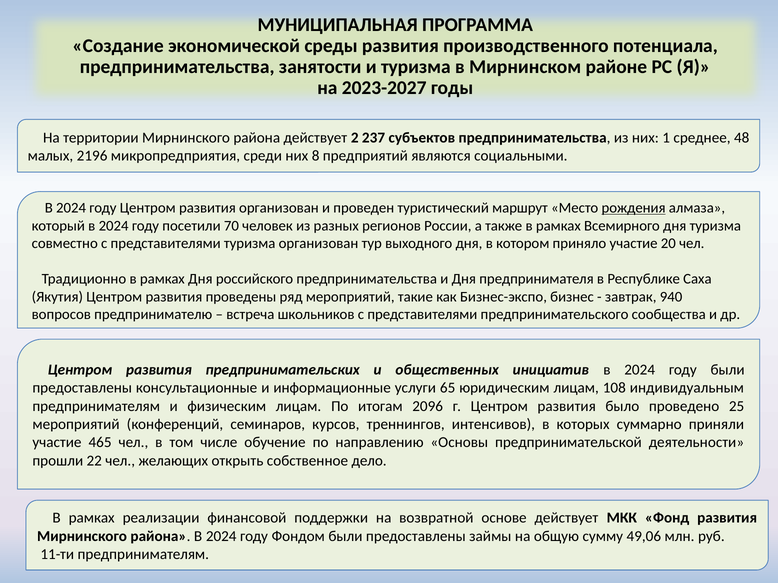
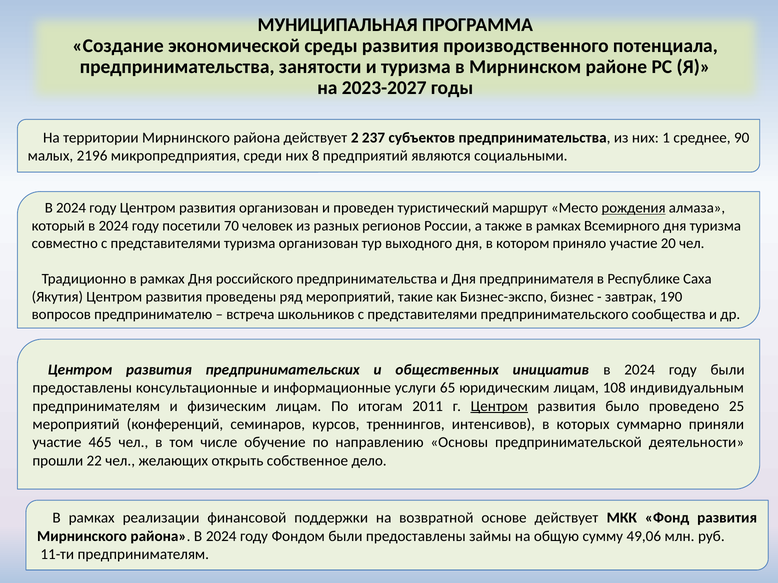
48: 48 -> 90 (742, 138)
940: 940 -> 190 (671, 297)
2096: 2096 -> 2011 (428, 406)
Центром underline: none -> present (499, 406)
